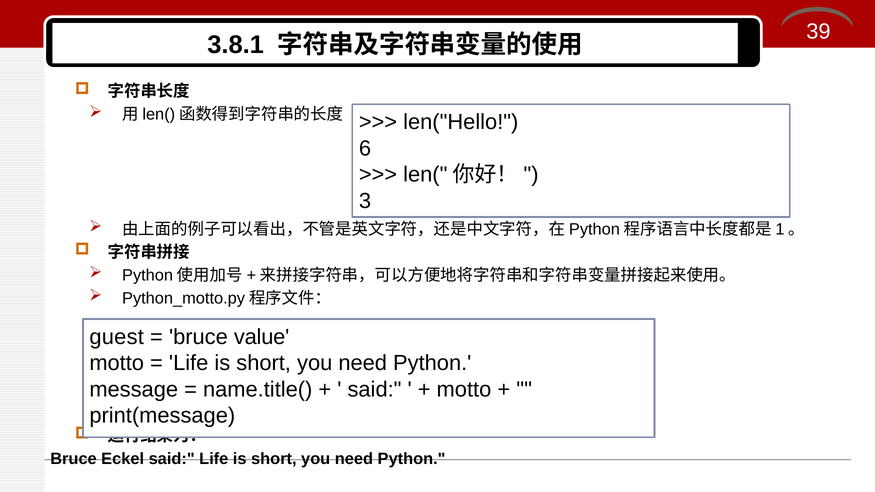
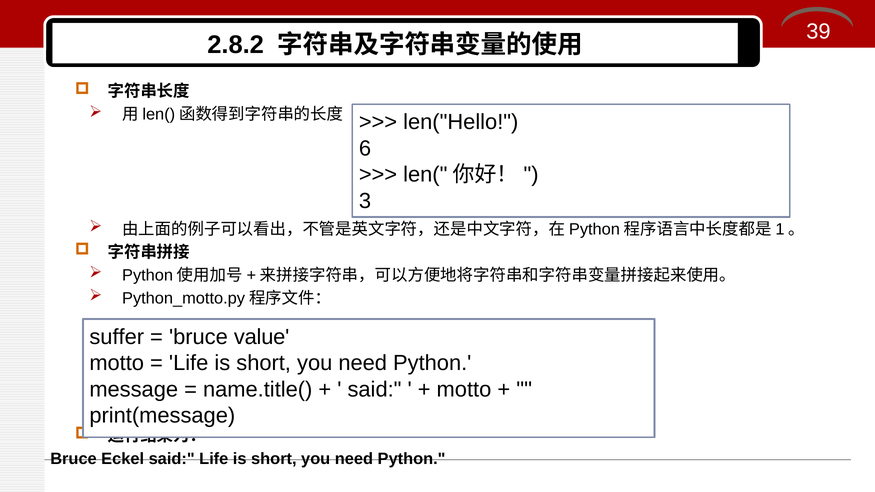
3.8.1: 3.8.1 -> 2.8.2 (236, 45)
guest: guest -> suffer (117, 337)
